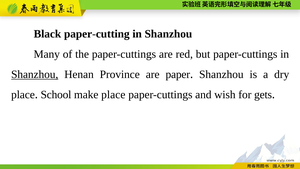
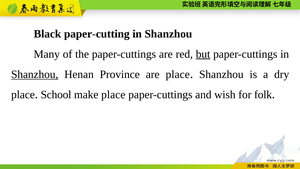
but underline: none -> present (203, 54)
are paper: paper -> place (178, 74)
gets: gets -> folk (263, 95)
